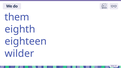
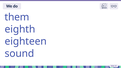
wilder: wilder -> sound (19, 54)
